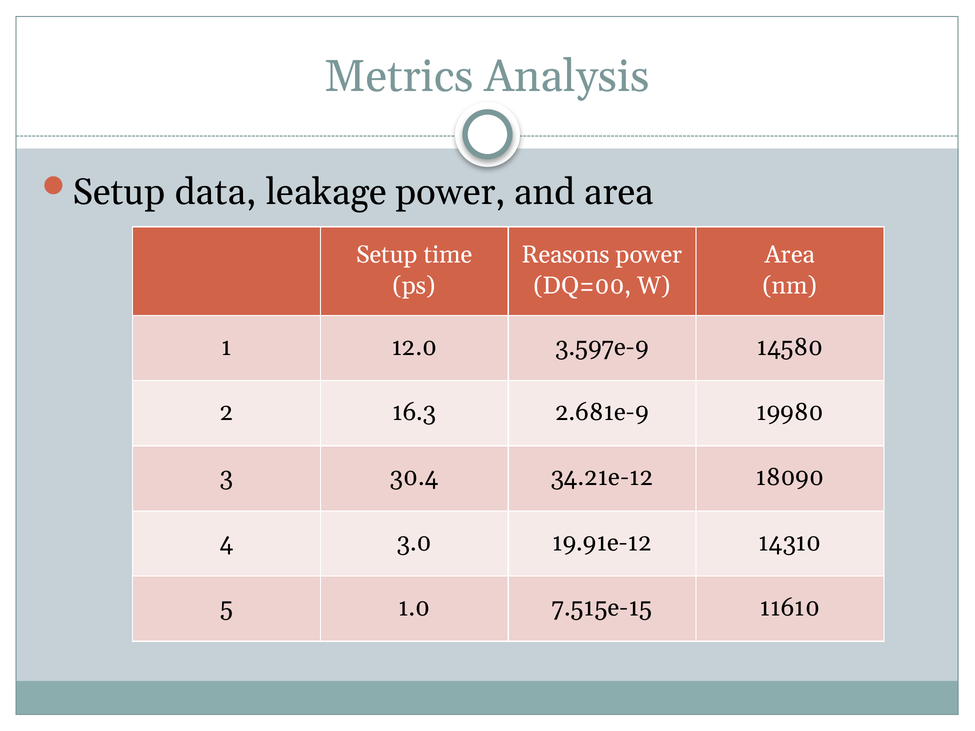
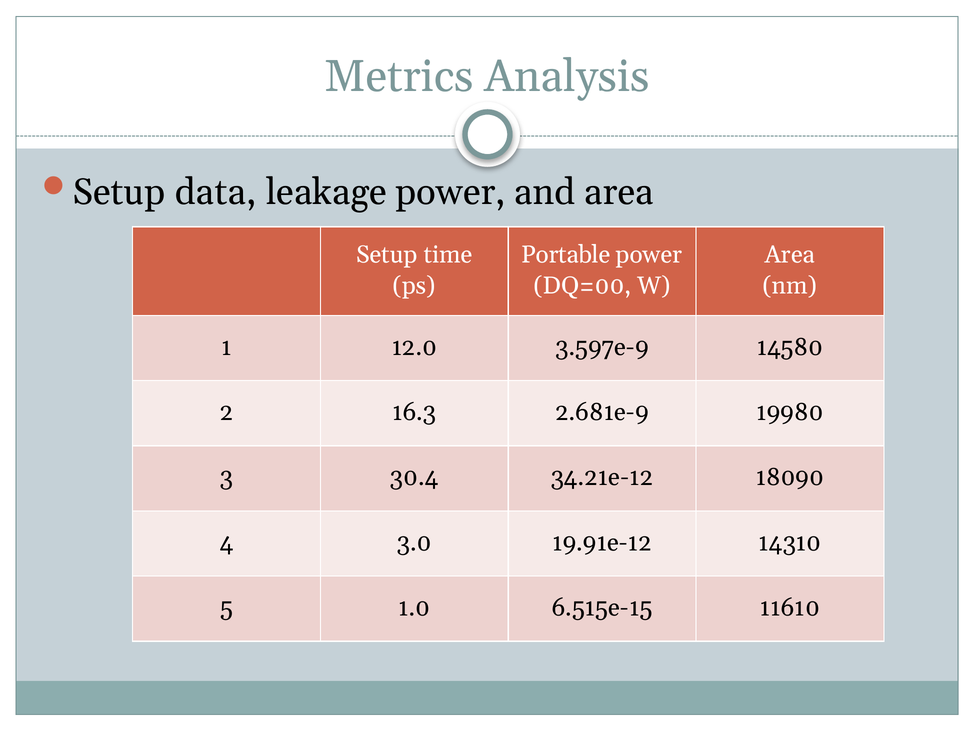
Reasons: Reasons -> Portable (566, 255)
7.515e-15: 7.515e-15 -> 6.515e-15 (602, 608)
